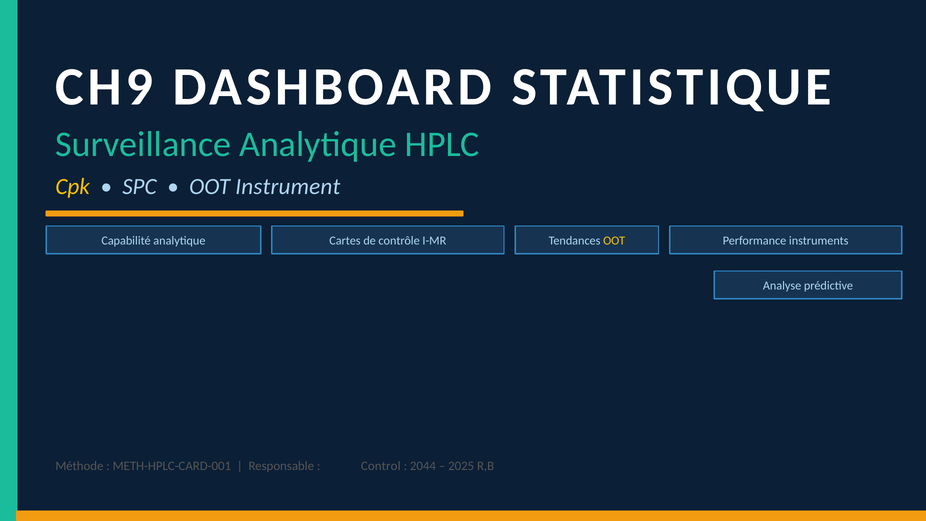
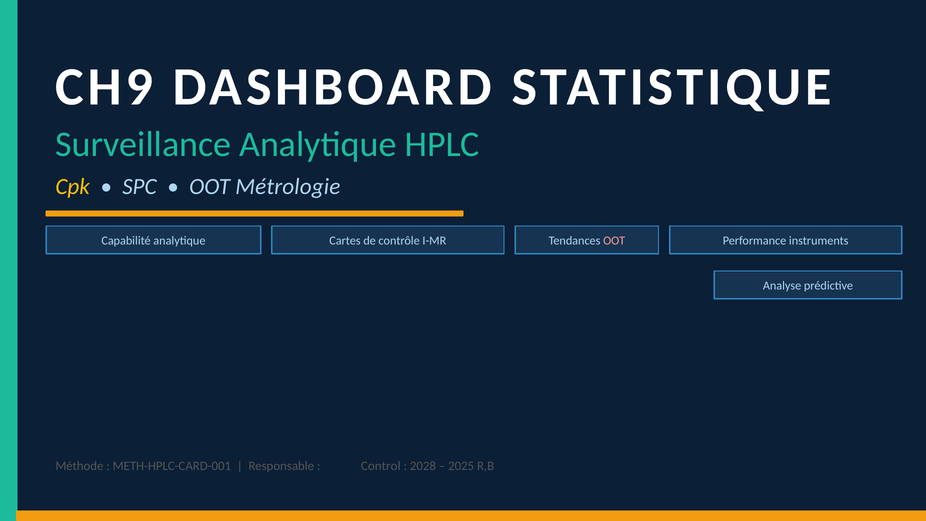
Instrument: Instrument -> Métrologie (288, 187)
OOT colour: yellow -> pink (614, 241)
2044: 2044 -> 2028 (423, 466)
